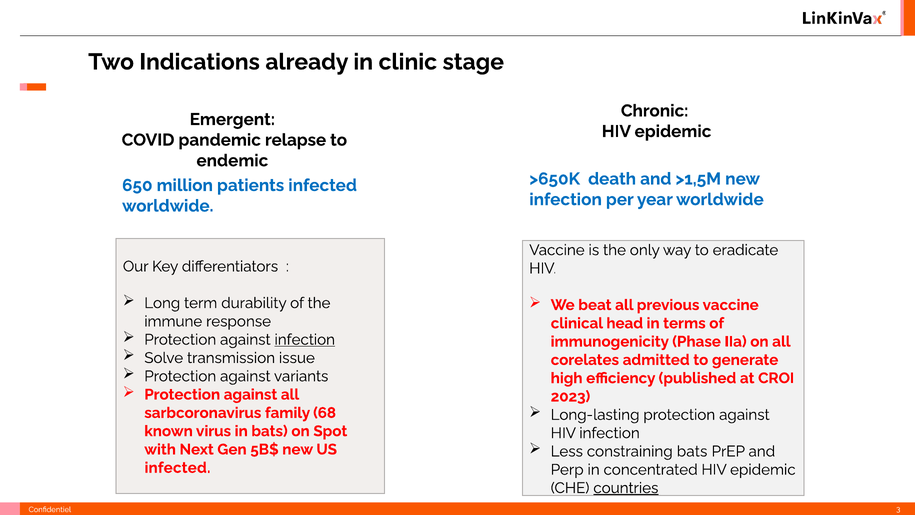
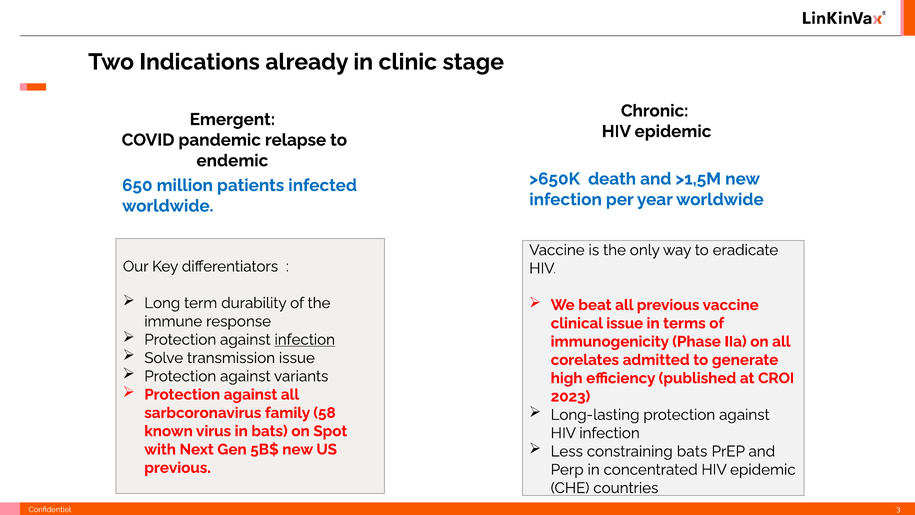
clinical head: head -> issue (625, 323)
68: 68 -> 58 (325, 413)
infected: infected -> previous (178, 467)
countries underline: present -> none (626, 488)
